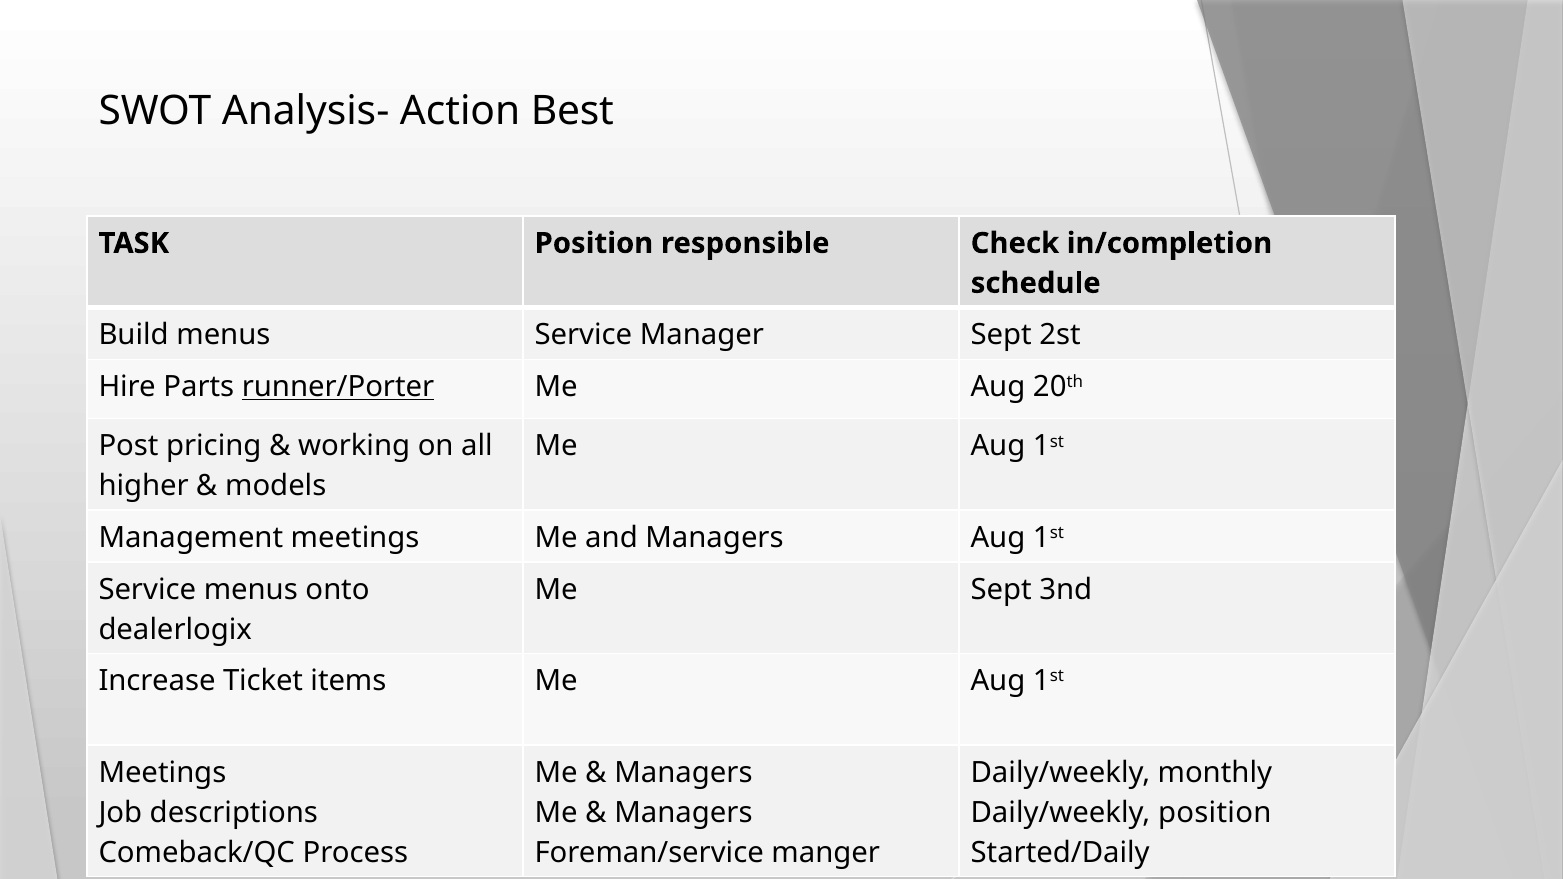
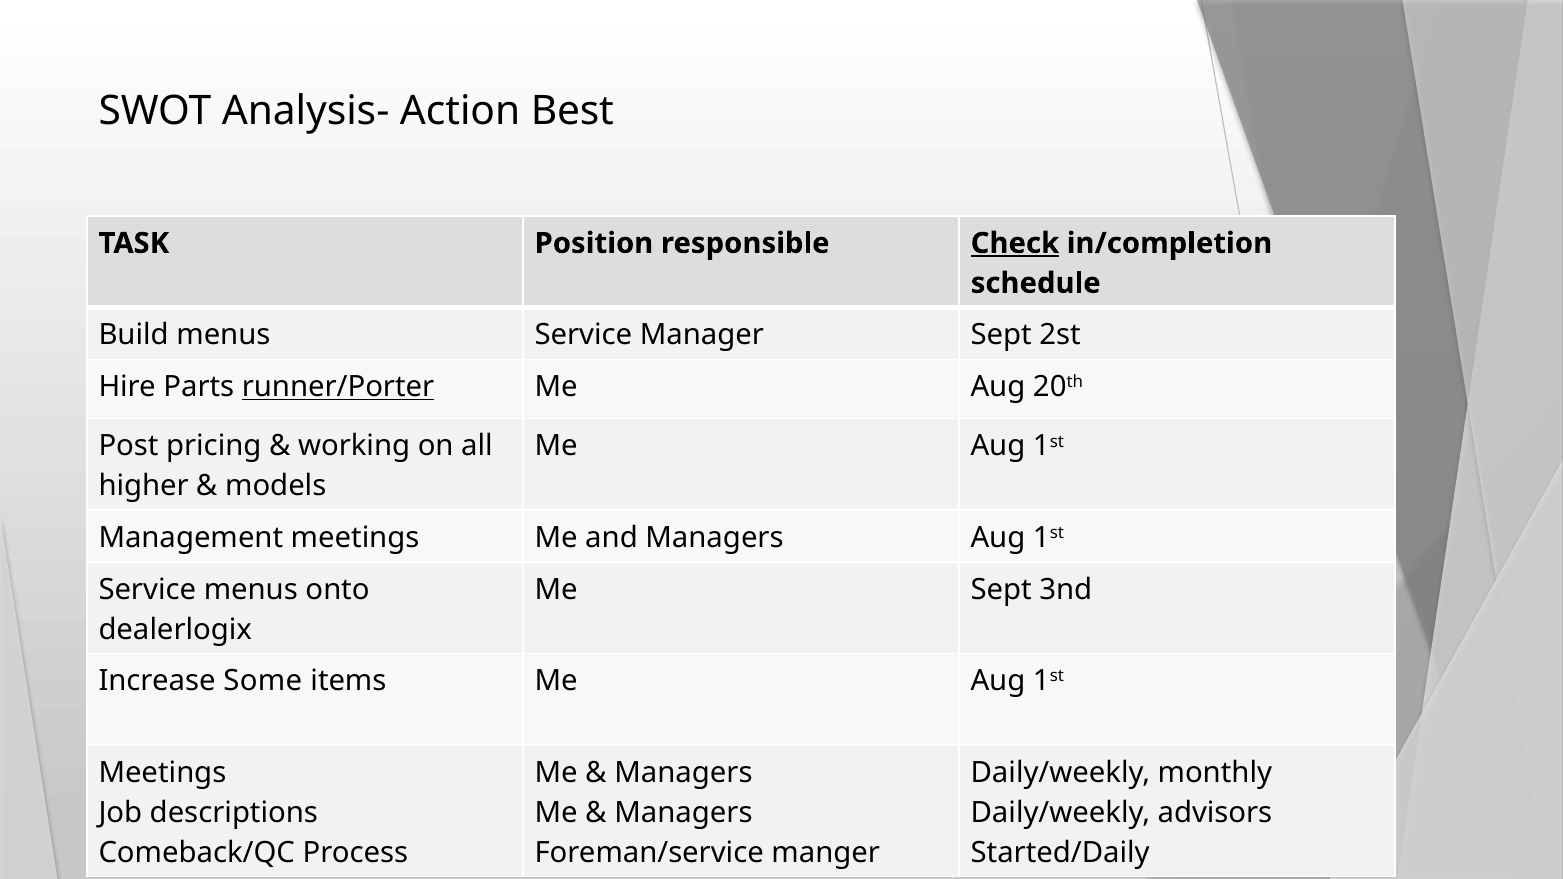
Check underline: none -> present (1015, 243)
Ticket: Ticket -> Some (263, 681)
Daily/weekly position: position -> advisors (1215, 813)
